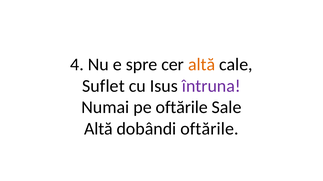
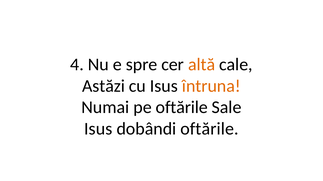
Suflet: Suflet -> Astăzi (104, 86)
întruna colour: purple -> orange (211, 86)
Altă: Altă -> Isus (98, 129)
